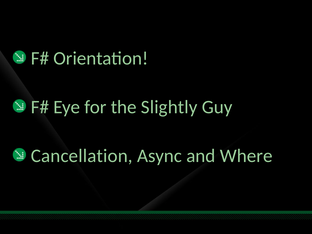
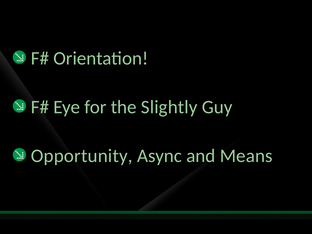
Cancellation: Cancellation -> Opportunity (82, 156)
Where: Where -> Means (246, 156)
